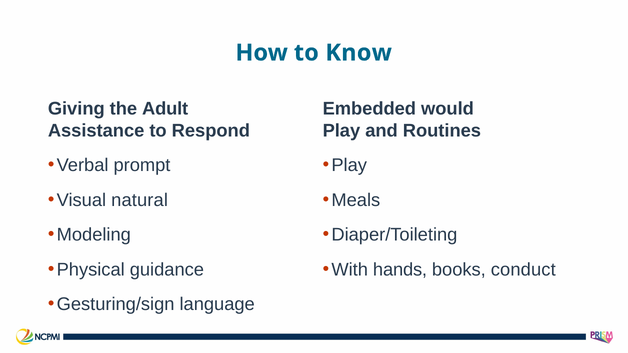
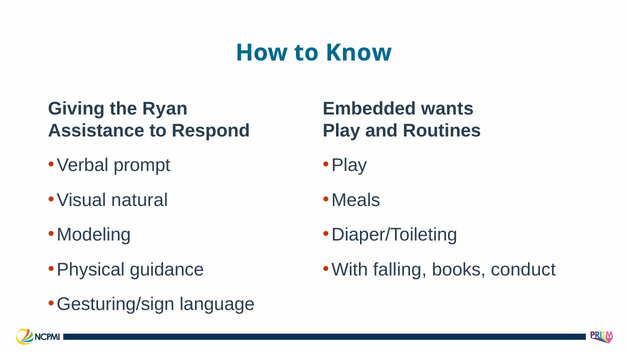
Adult: Adult -> Ryan (165, 109)
would: would -> wants (447, 109)
hands: hands -> falling (400, 270)
